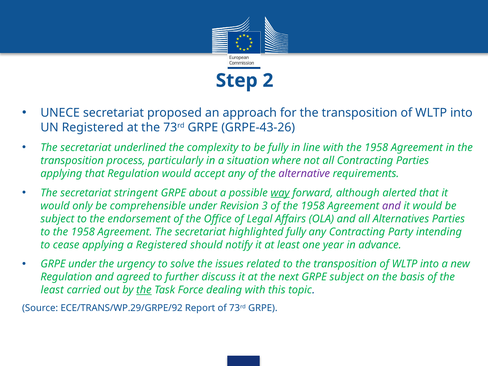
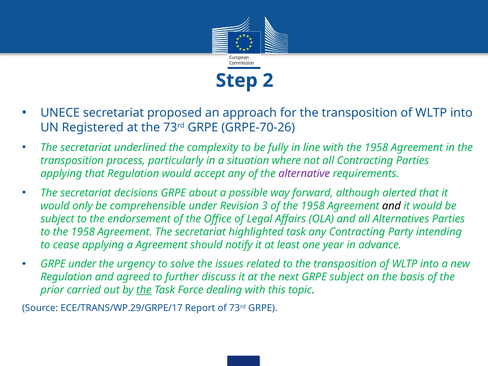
GRPE-43-26: GRPE-43-26 -> GRPE-70-26 (258, 128)
stringent: stringent -> decisions (136, 193)
way underline: present -> none (280, 193)
and colour: purple -> black (391, 206)
highlighted fully: fully -> task (296, 232)
a Registered: Registered -> Agreement (162, 245)
least: least -> prior (52, 290)
ECE/TRANS/WP.29/GRPE/92: ECE/TRANS/WP.29/GRPE/92 -> ECE/TRANS/WP.29/GRPE/17 (122, 308)
